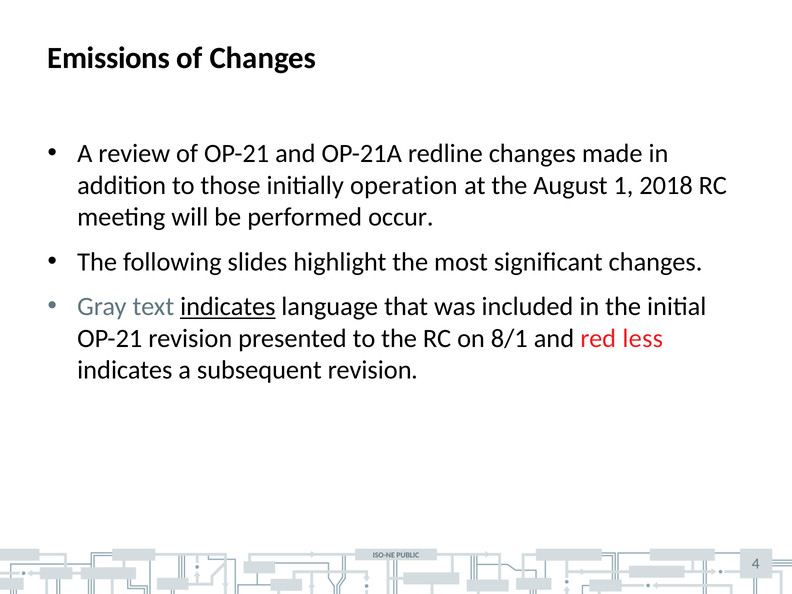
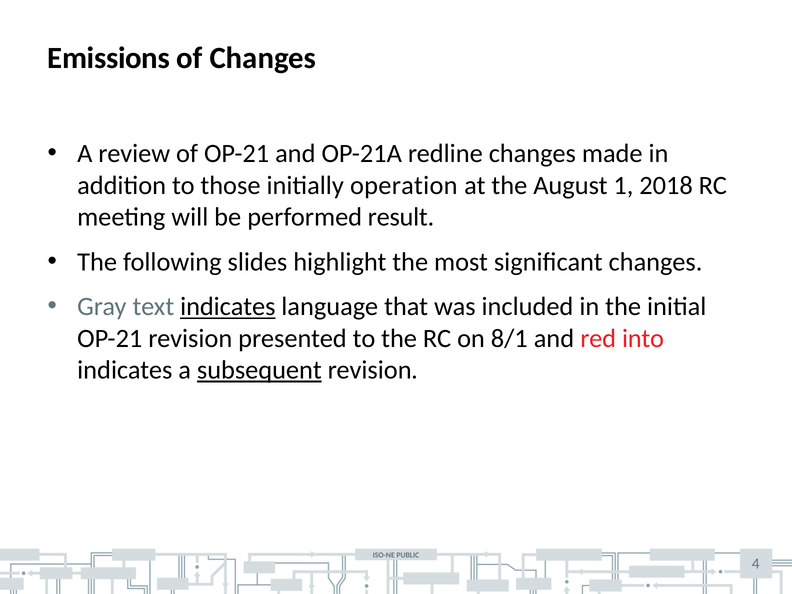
occur: occur -> result (401, 217)
less: less -> into (643, 338)
subsequent underline: none -> present (259, 370)
